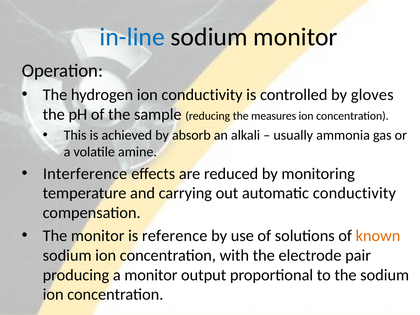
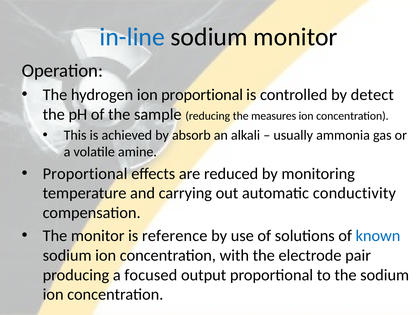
ion conductivity: conductivity -> proportional (202, 95)
gloves: gloves -> detect (372, 95)
Interference: Interference -> Proportional (85, 174)
known colour: orange -> blue (378, 236)
a monitor: monitor -> focused (151, 275)
